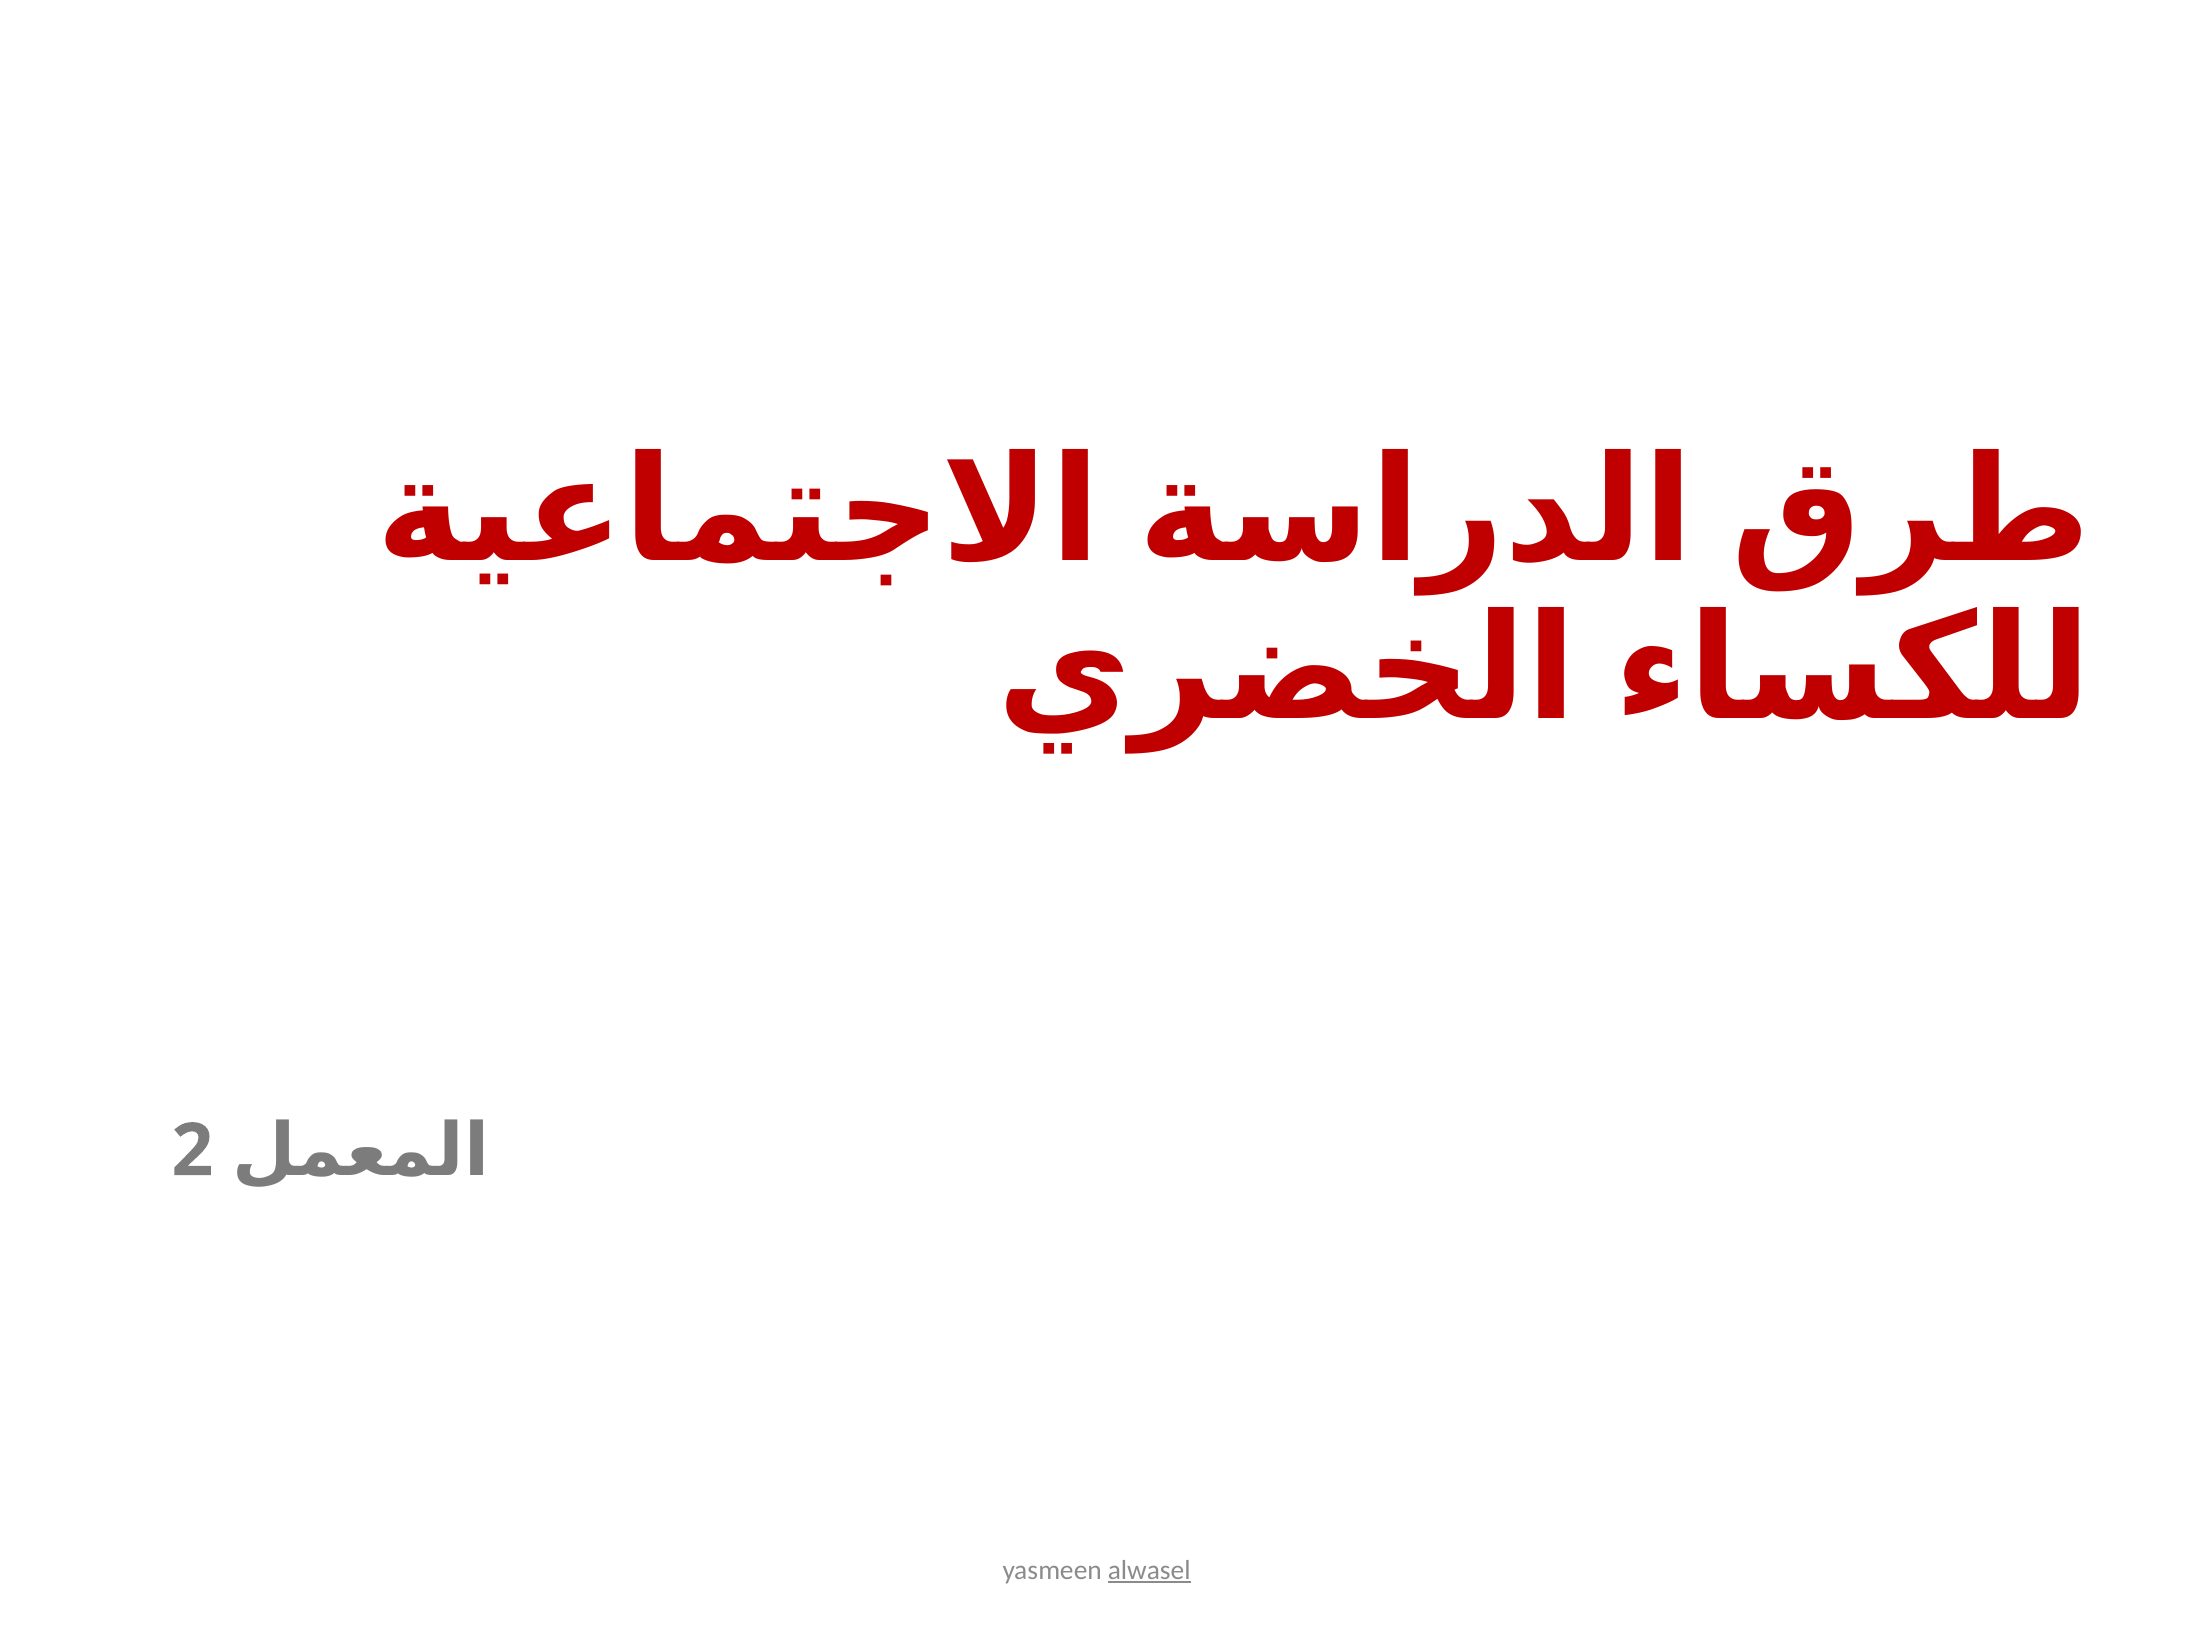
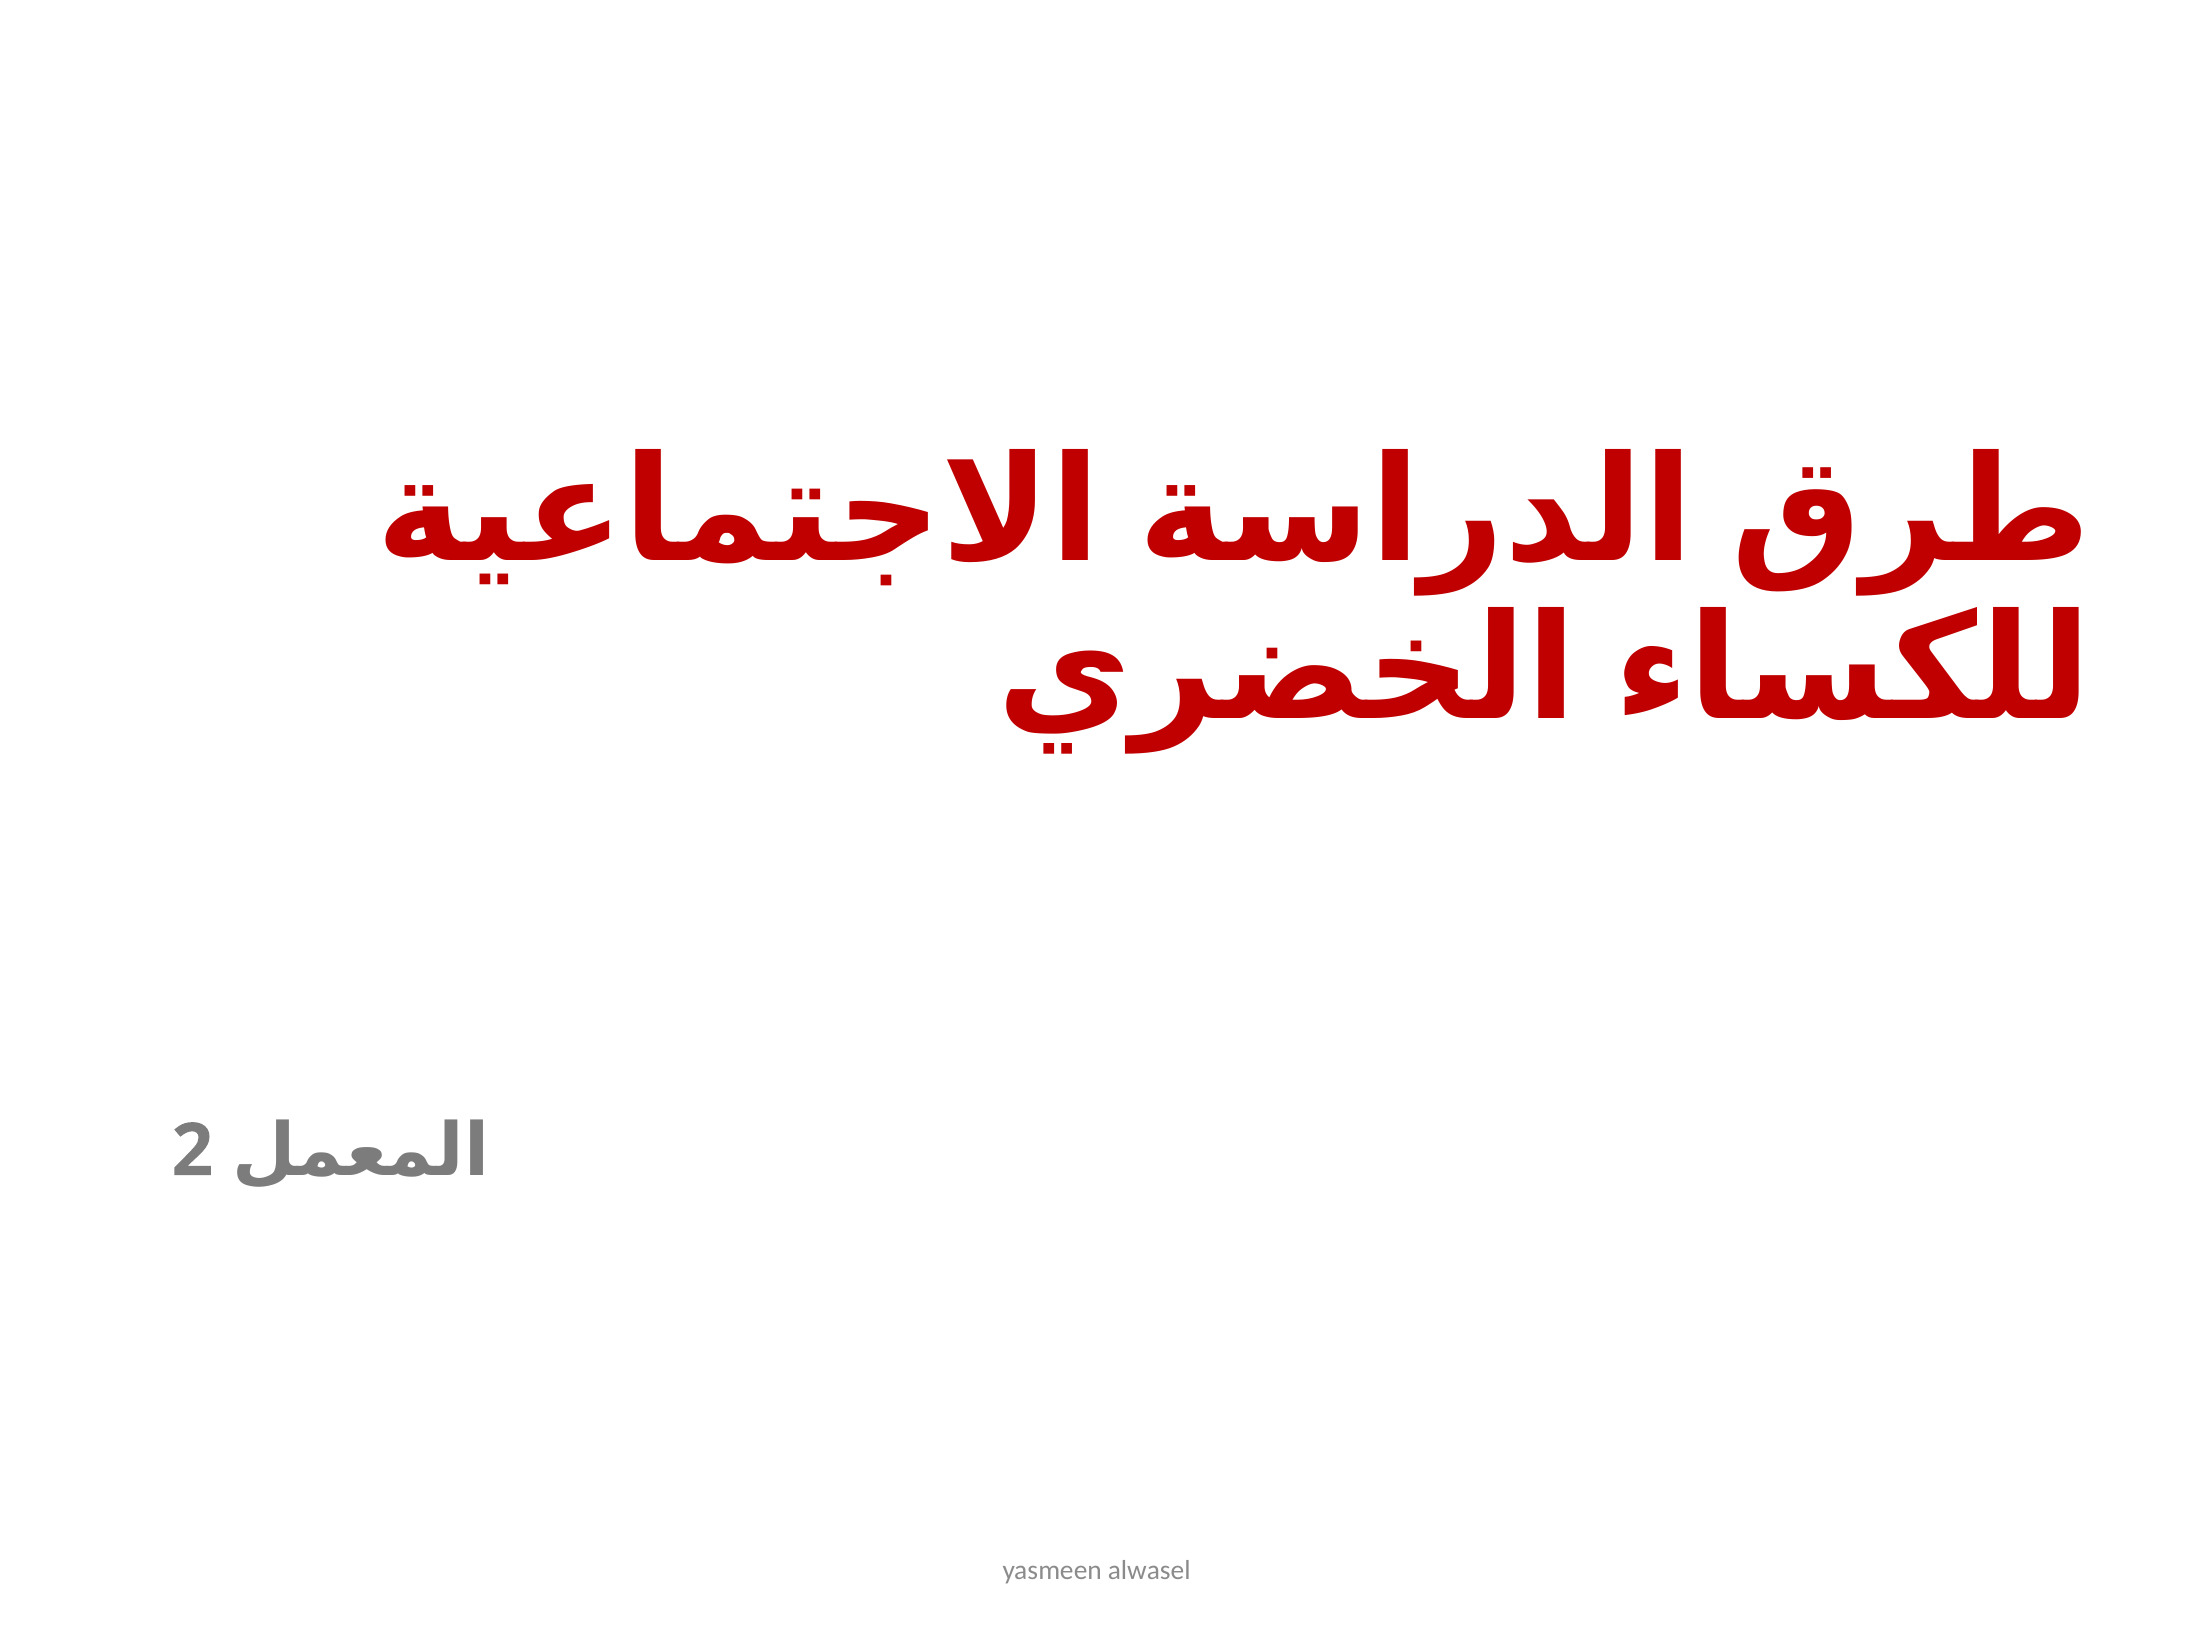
alwasel underline: present -> none (1149, 1570)
